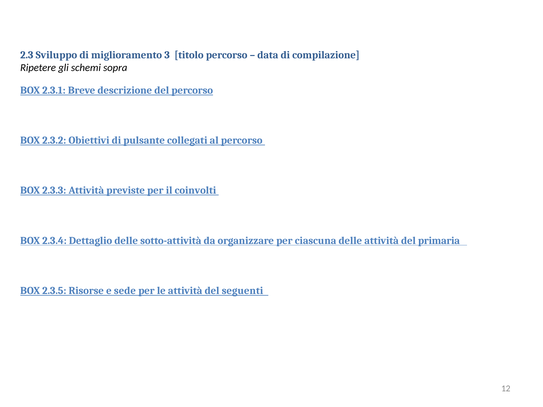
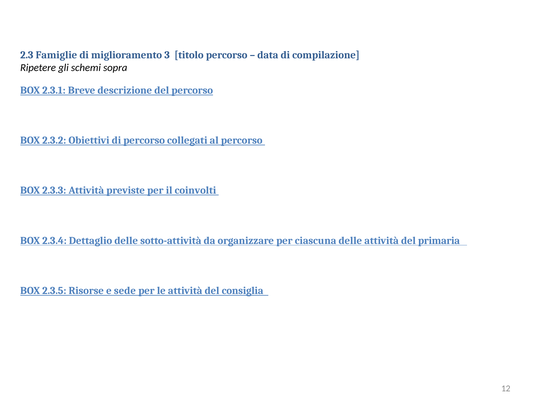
Sviluppo: Sviluppo -> Famiglie (56, 55)
di pulsante: pulsante -> percorso (144, 140)
seguenti: seguenti -> consiglia (243, 291)
